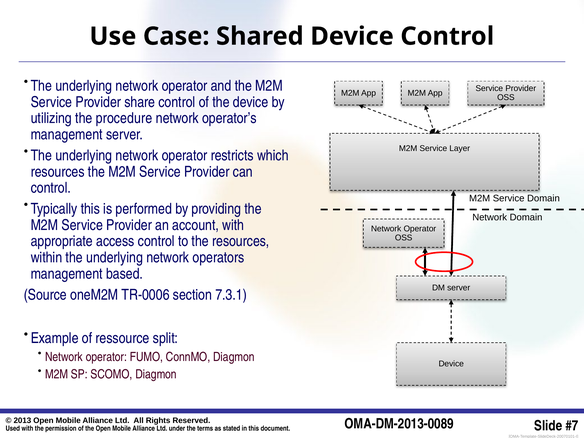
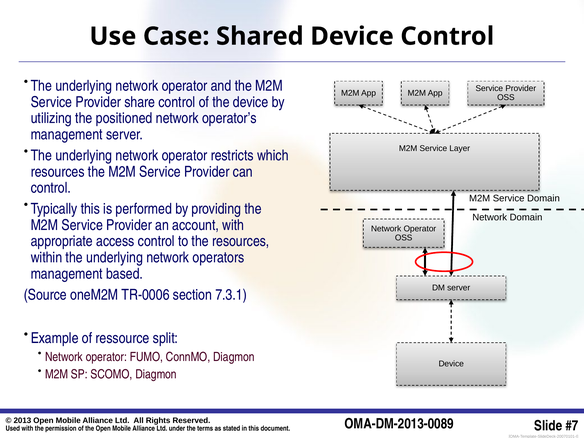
procedure: procedure -> positioned (124, 118)
